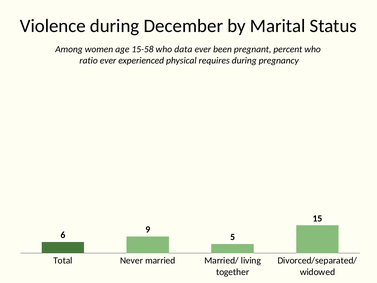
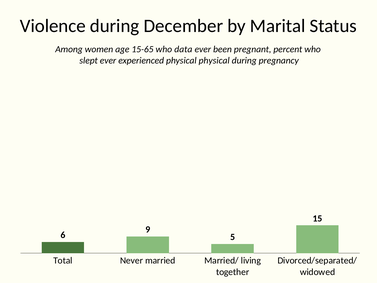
15-58: 15-58 -> 15-65 (143, 49)
ratio: ratio -> slept (89, 61)
physical requires: requires -> physical (214, 61)
